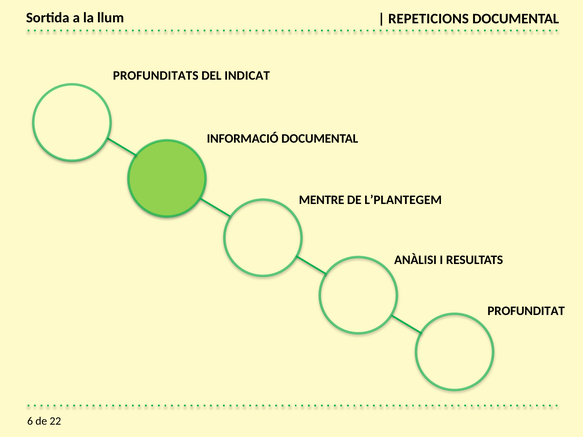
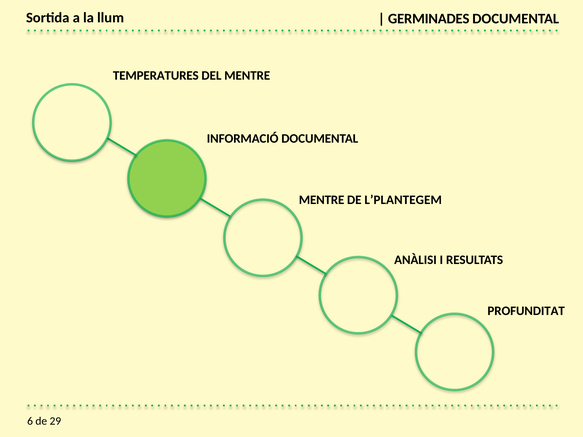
REPETICIONS: REPETICIONS -> GERMINADES (429, 19)
PROFUNDITATS: PROFUNDITATS -> TEMPERATURES (156, 76)
DEL INDICAT: INDICAT -> MENTRE (247, 76)
22: 22 -> 29 (55, 421)
